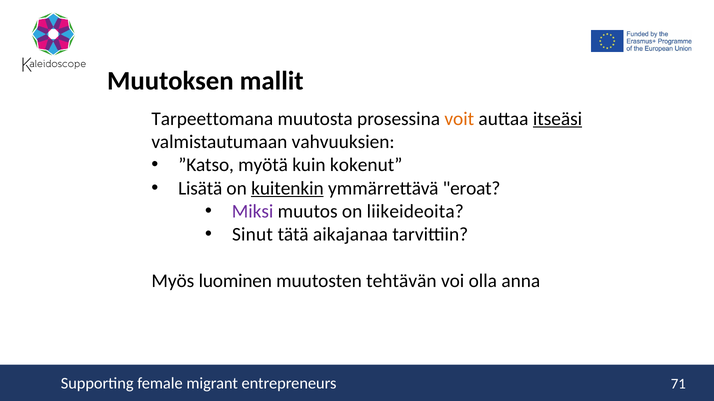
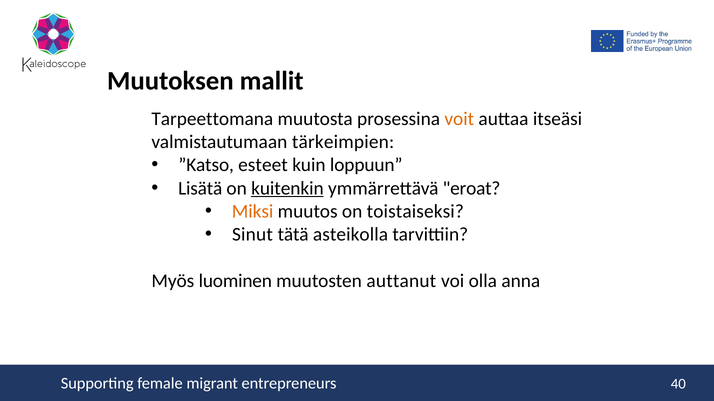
itseäsi underline: present -> none (558, 119)
vahvuuksien: vahvuuksien -> tärkeimpien (343, 142)
myötä: myötä -> esteet (263, 165)
kokenut: kokenut -> loppuun (366, 165)
Miksi colour: purple -> orange (253, 212)
liikeideoita: liikeideoita -> toistaiseksi (415, 212)
aikajanaa: aikajanaa -> asteikolla (350, 235)
tehtävän: tehtävän -> auttanut (401, 281)
71: 71 -> 40 (678, 384)
